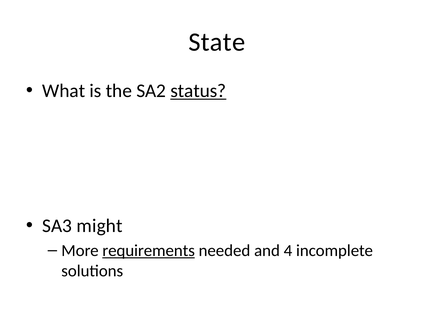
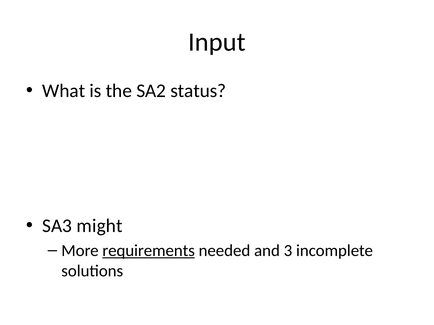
State: State -> Input (217, 42)
status underline: present -> none (198, 91)
4: 4 -> 3 (288, 251)
